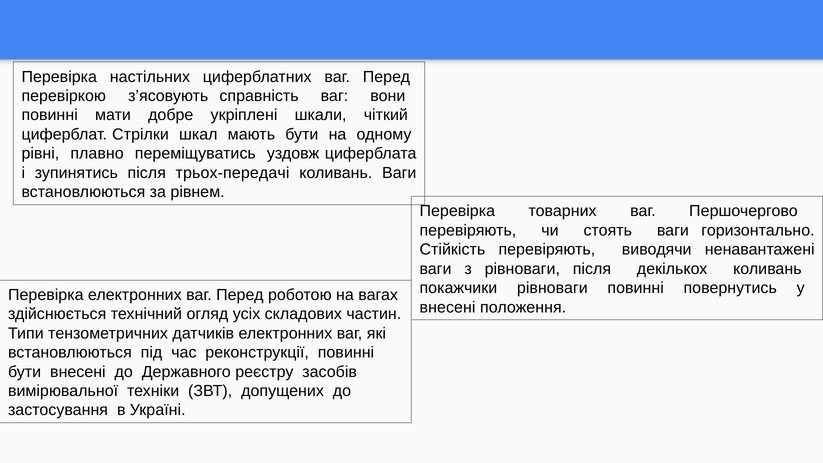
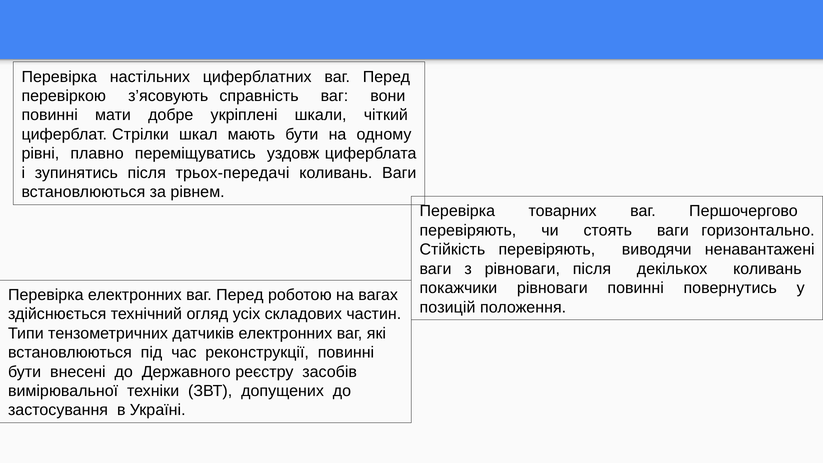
внесені: внесені -> позицій (448, 307)
